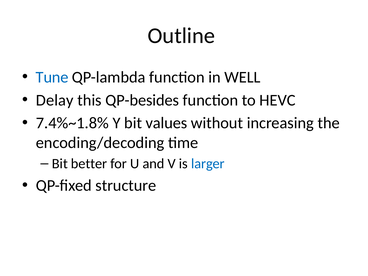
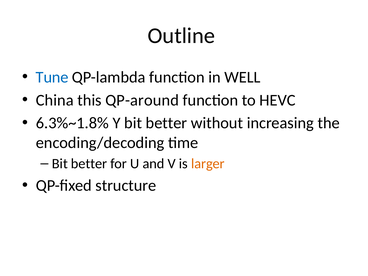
Delay: Delay -> China (55, 100)
QP-besides: QP-besides -> QP-around (142, 100)
7.4%~1.8%: 7.4%~1.8% -> 6.3%~1.8% (72, 123)
Y bit values: values -> better (166, 123)
larger colour: blue -> orange (208, 164)
